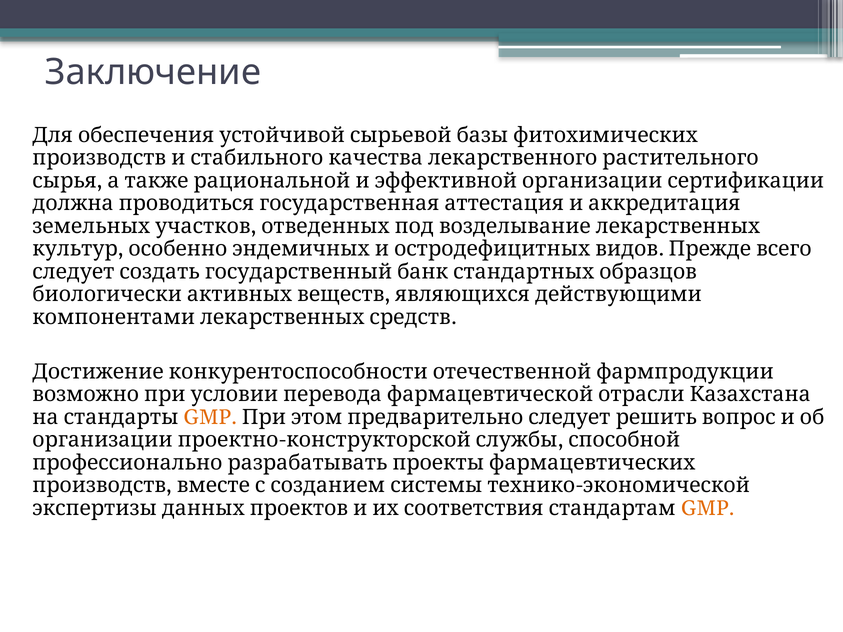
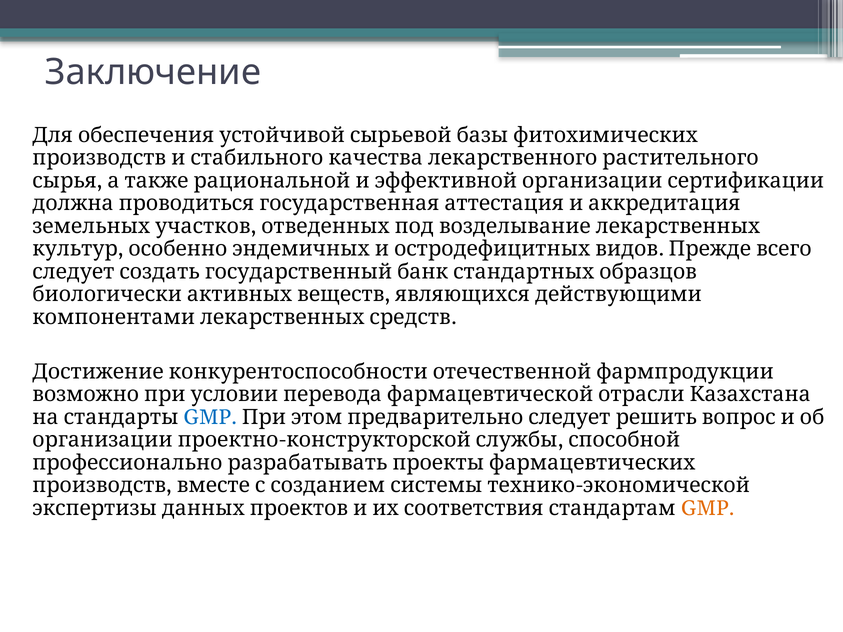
GMP colour: orange -> blue (210, 417)
